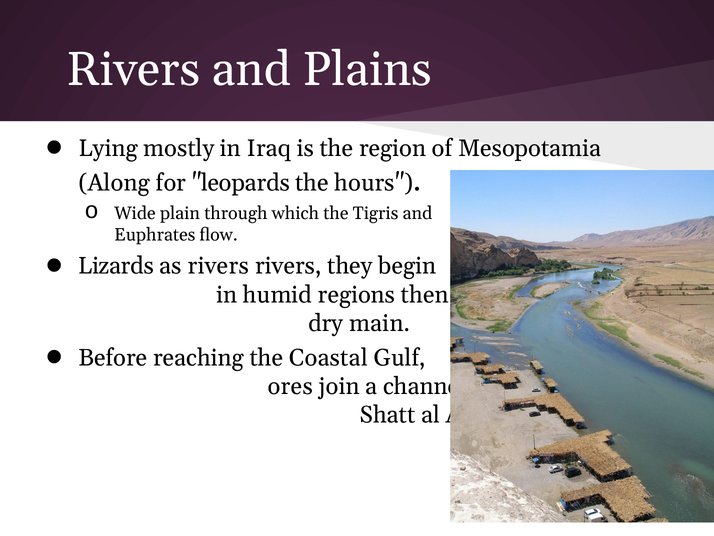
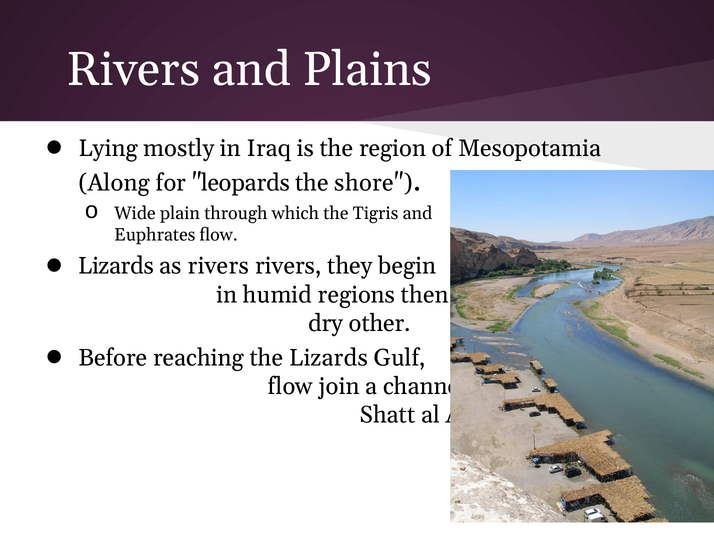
hours: hours -> shore (374, 183)
main: main -> other (380, 323)
the Coastal: Coastal -> Lizards (328, 357)
ores: ores -> flow (290, 386)
